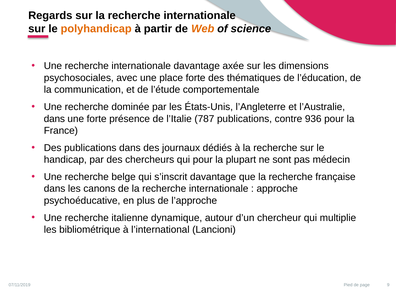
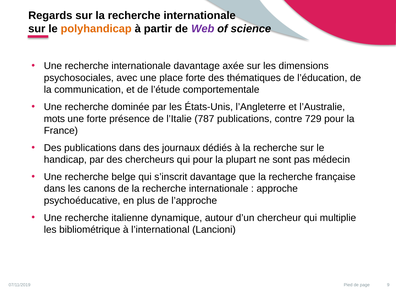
Web colour: orange -> purple (203, 29)
dans: dans -> mots (54, 119)
936: 936 -> 729 (313, 119)
